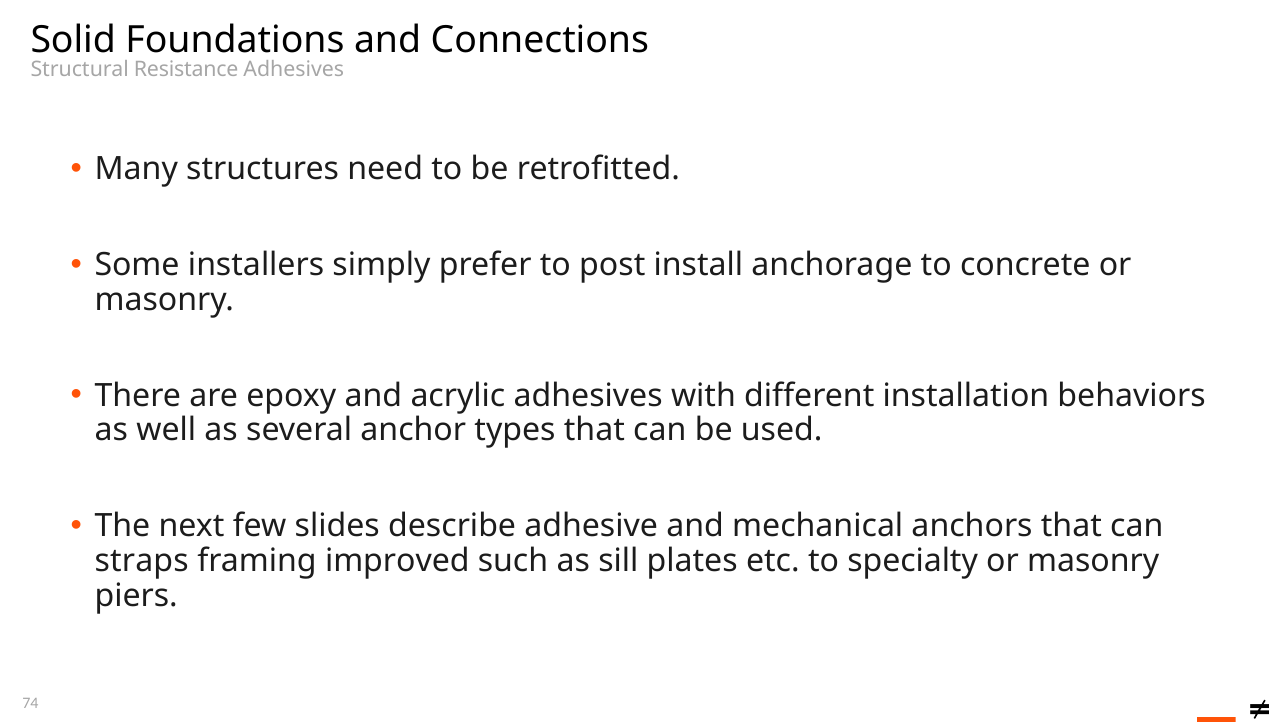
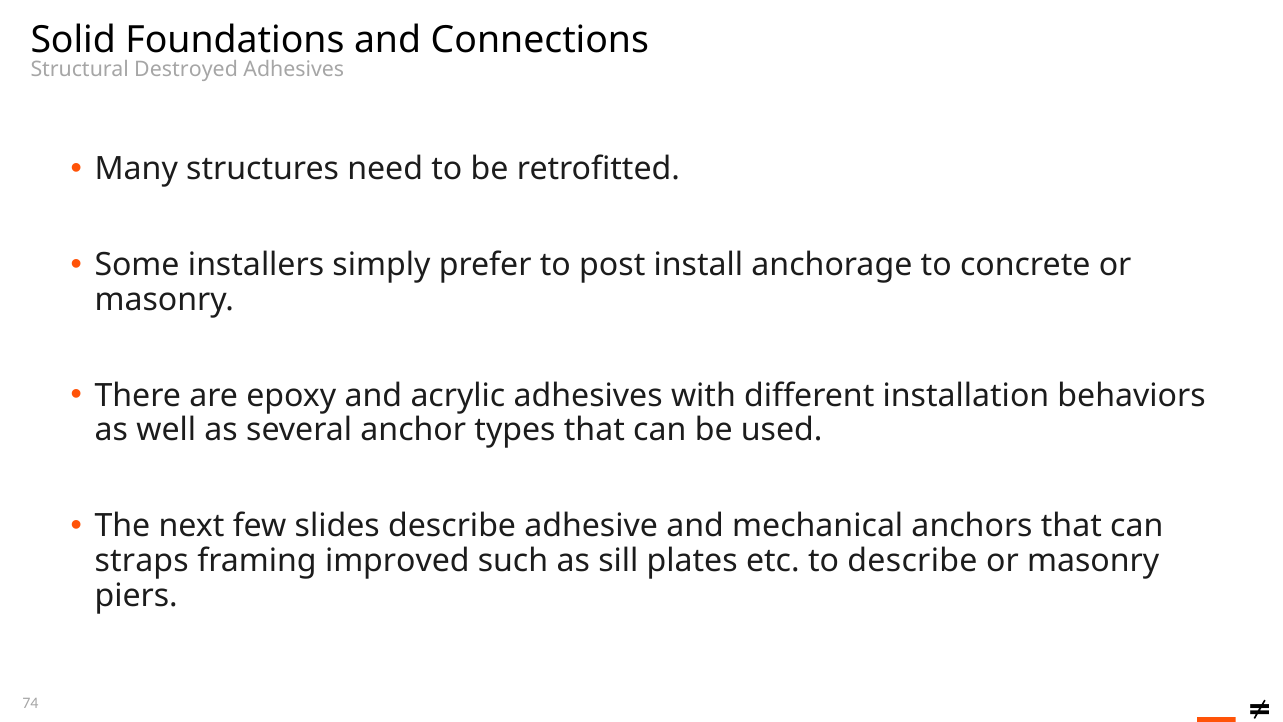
Resistance: Resistance -> Destroyed (186, 70)
to specialty: specialty -> describe (912, 561)
